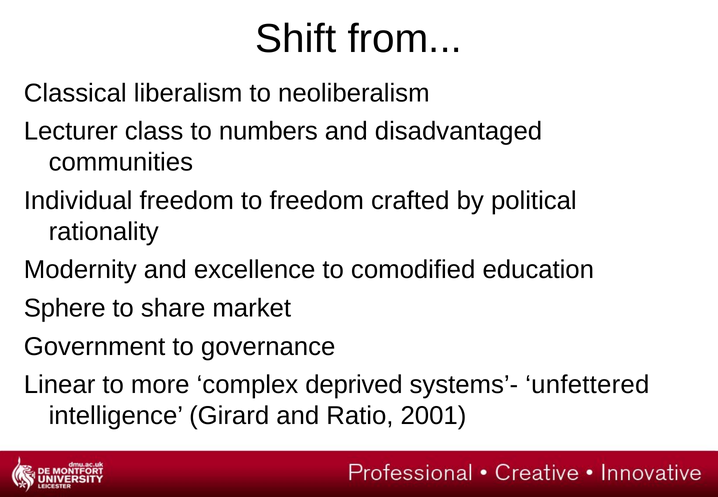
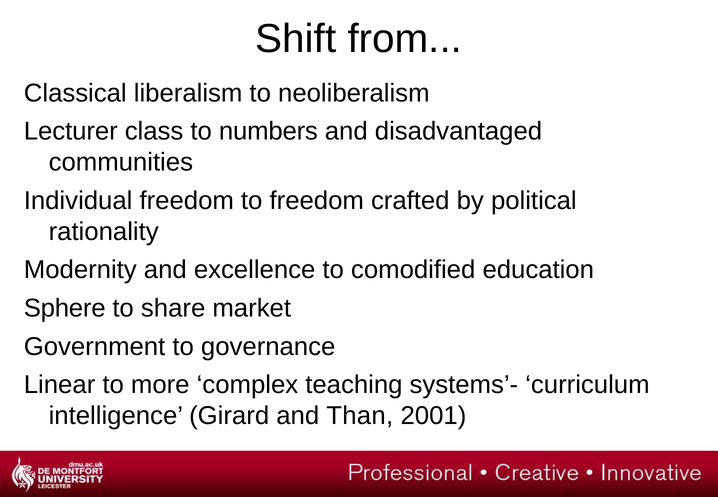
deprived: deprived -> teaching (354, 385)
unfettered: unfettered -> curriculum (587, 385)
Ratio: Ratio -> Than (360, 416)
